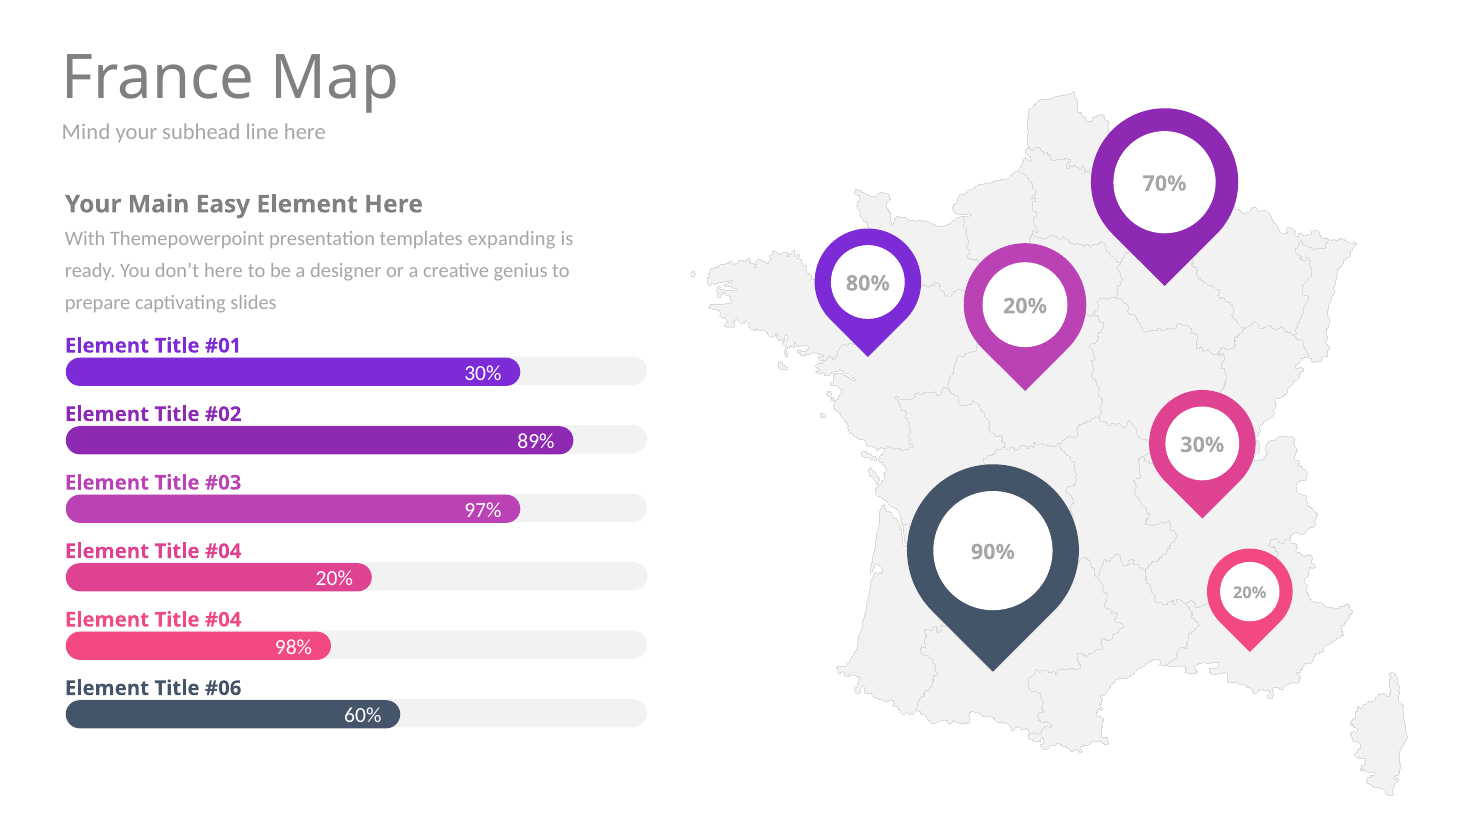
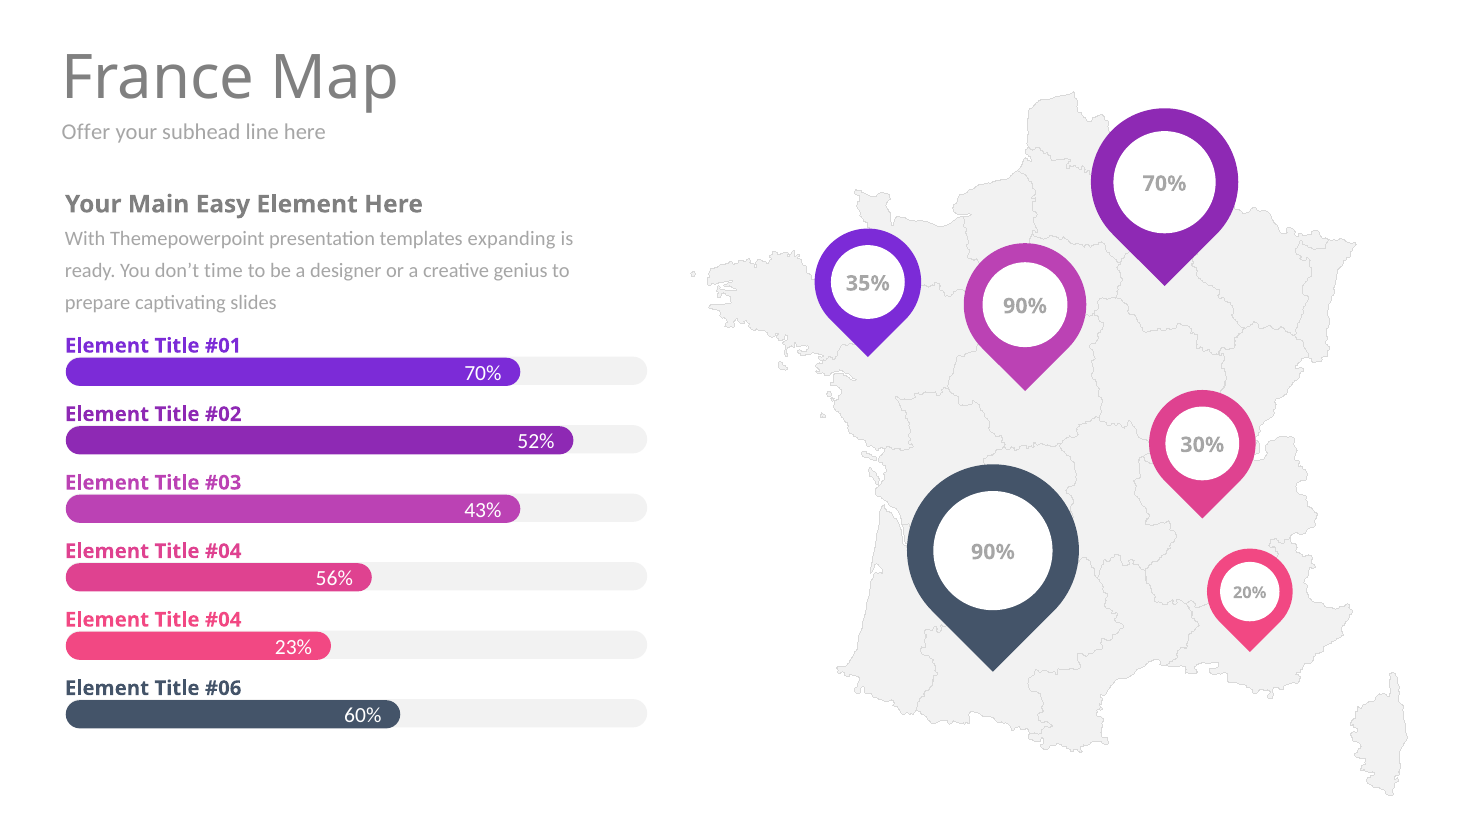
Mind: Mind -> Offer (86, 132)
don’t here: here -> time (223, 271)
80%: 80% -> 35% (868, 284)
20%: 20% -> 90% (1025, 306)
30%: 30% -> 70% (483, 373)
89%: 89% -> 52% (536, 442)
97%: 97% -> 43% (483, 511)
20%: 20% -> 56% (334, 579)
98%: 98% -> 23% (294, 648)
